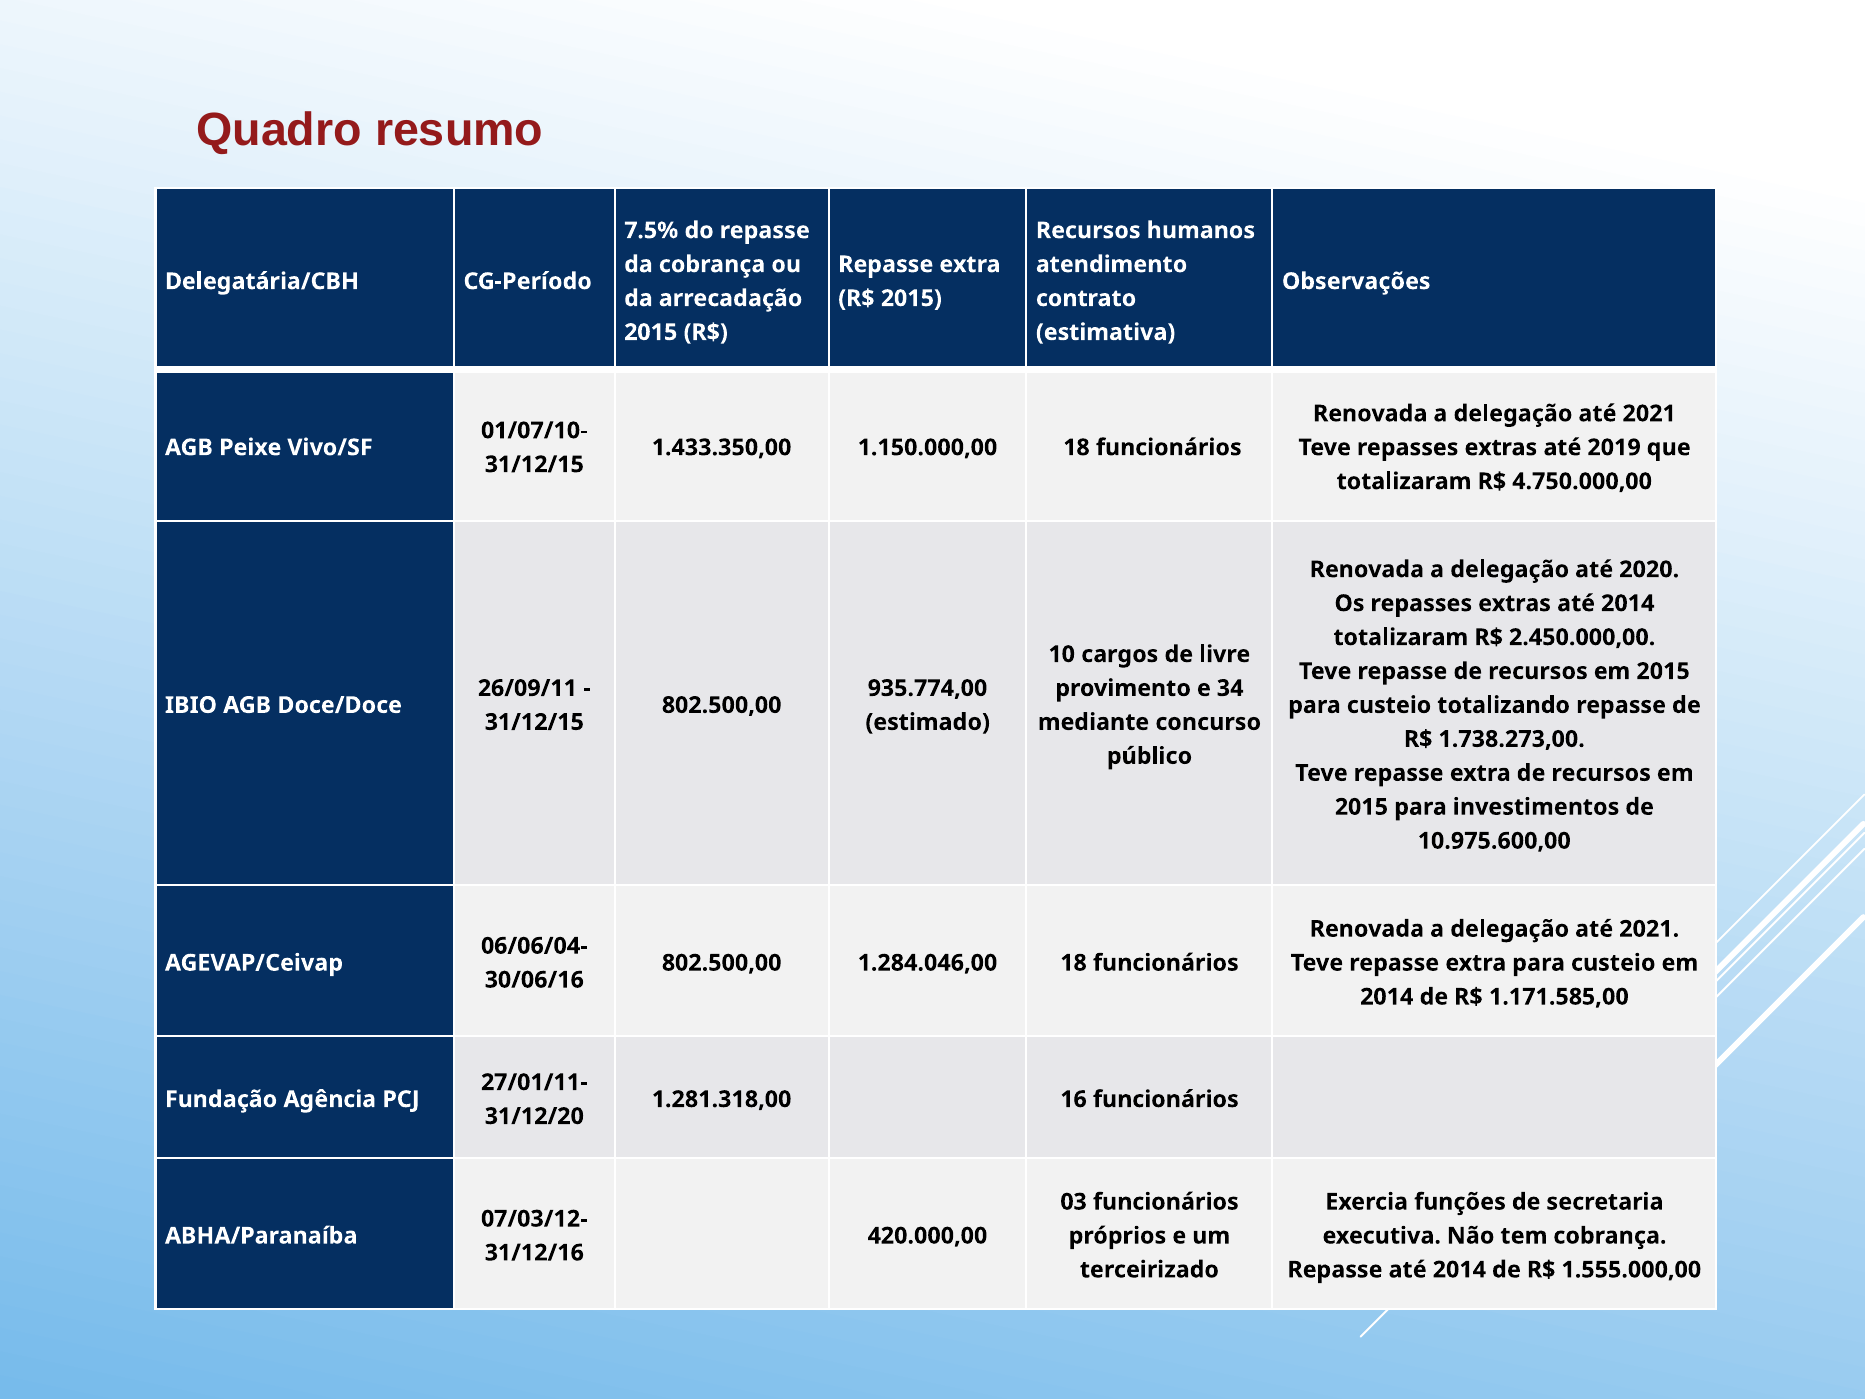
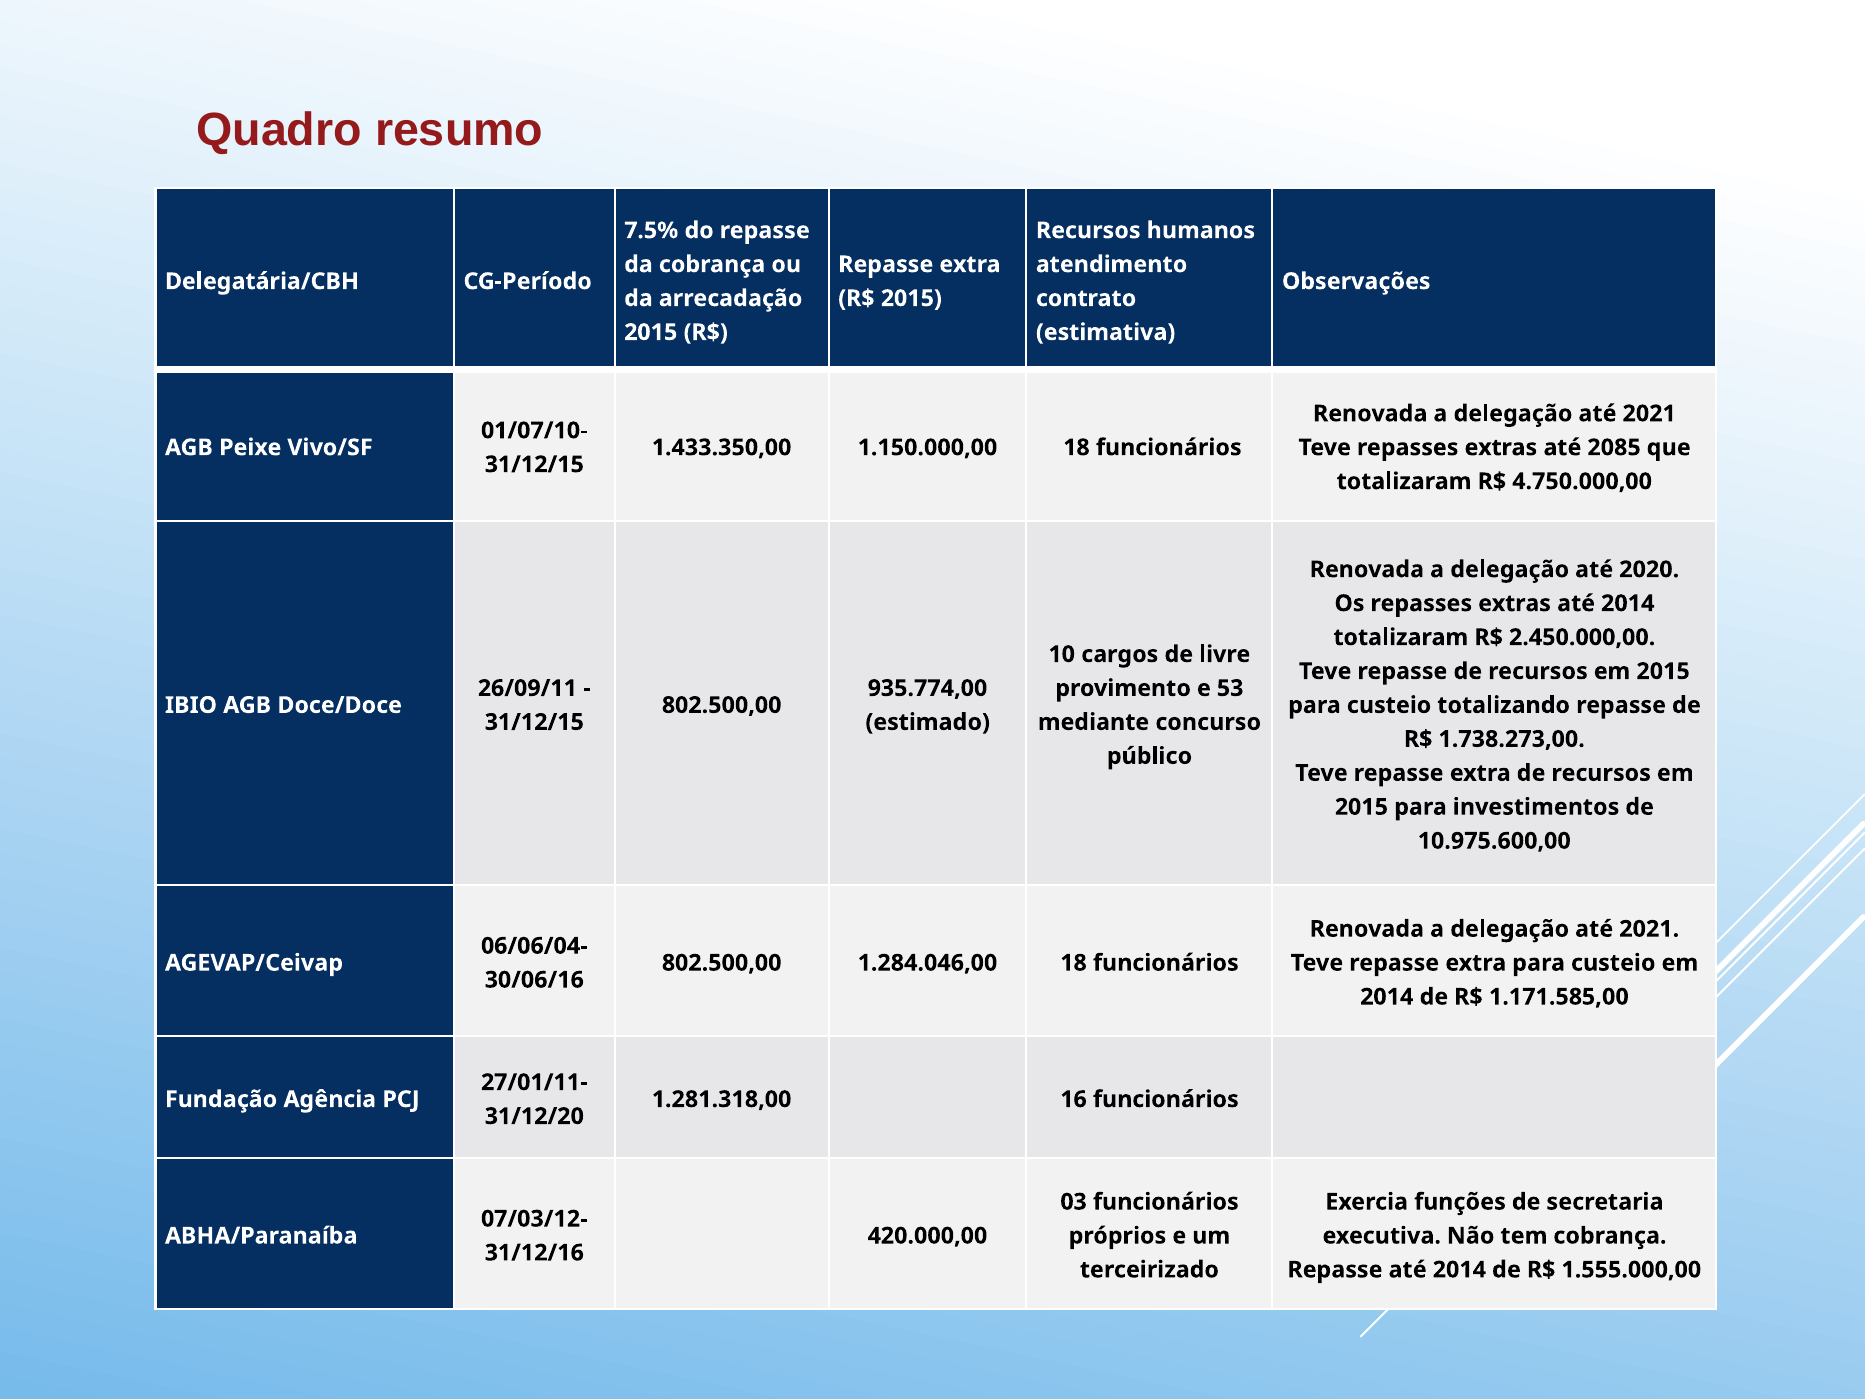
2019: 2019 -> 2085 (1614, 447)
34: 34 -> 53 (1230, 688)
